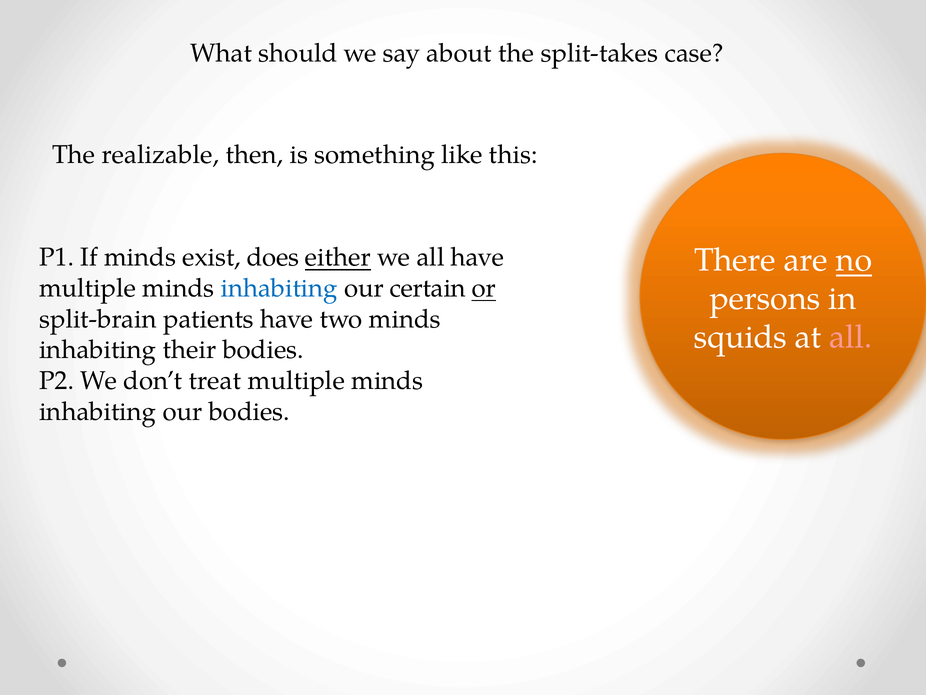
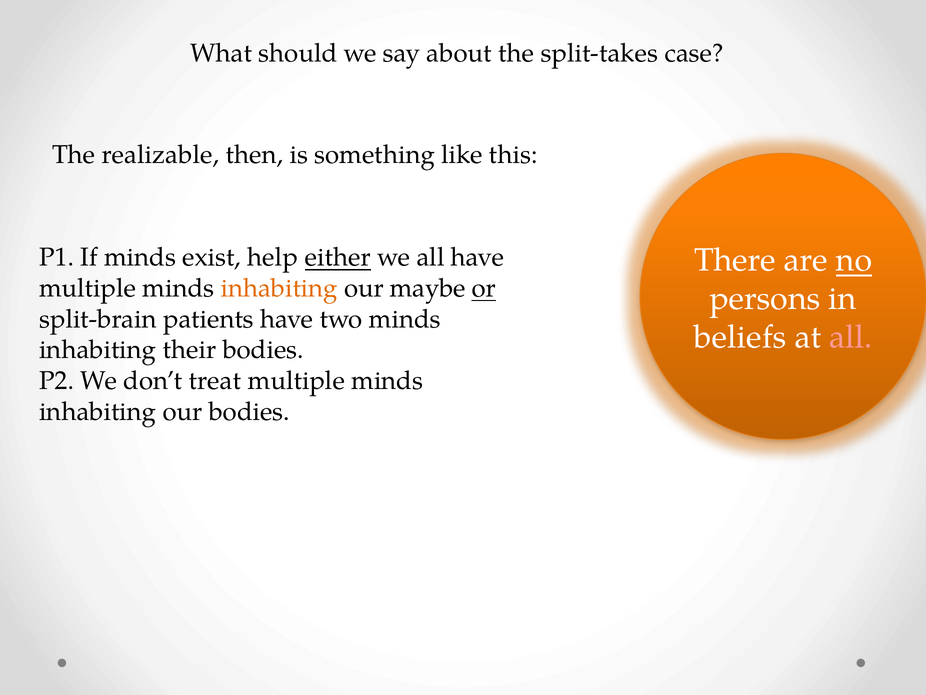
does: does -> help (273, 257)
inhabiting colour: blue -> orange (279, 288)
certain: certain -> maybe (428, 288)
squids: squids -> beliefs (740, 337)
